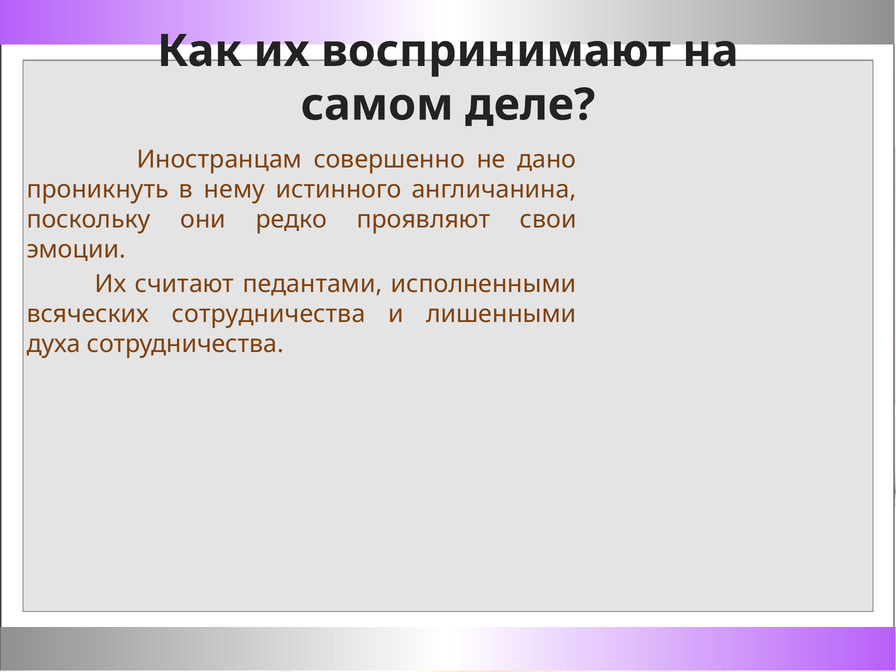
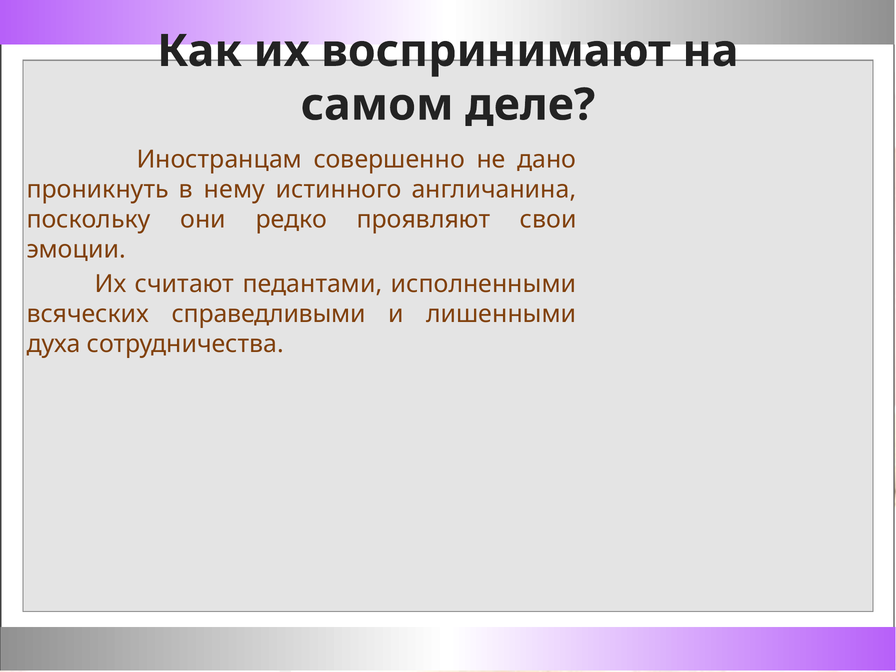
всяческих сотрудничества: сотрудничества -> справедливыми (269, 314)
